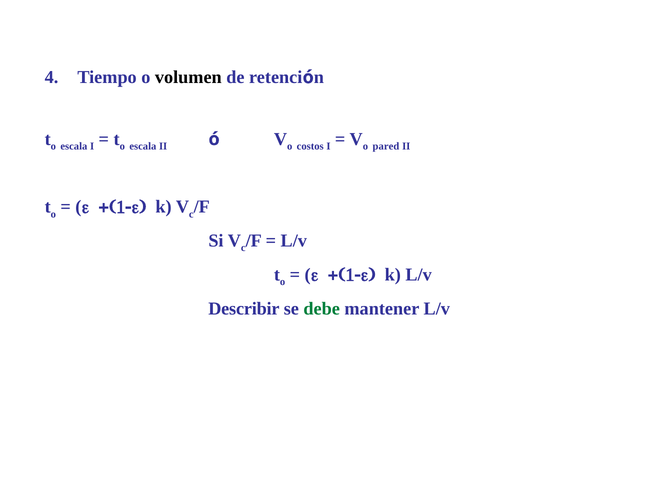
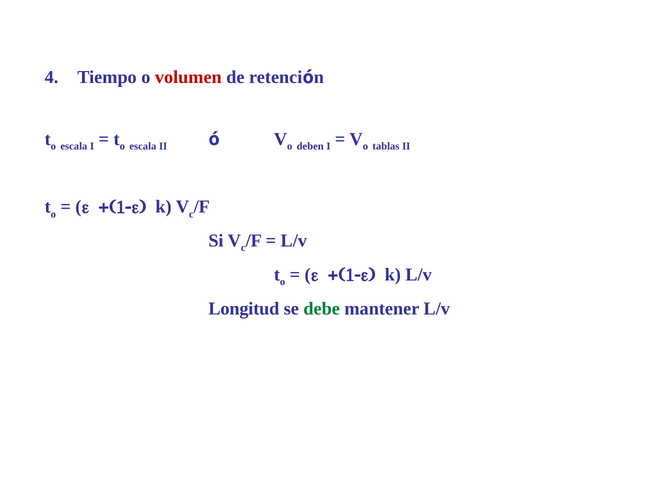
volumen colour: black -> red (188, 77)
costos: costos -> deben (310, 146)
pared: pared -> tablas (386, 146)
Describir: Describir -> Longitud (244, 309)
